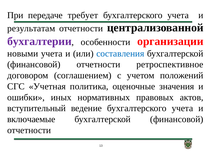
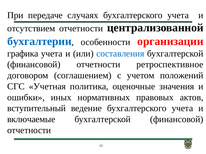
требует: требует -> случаях (83, 15)
результатам: результатам -> отсутствием (31, 29)
бухгалтерии colour: purple -> blue (39, 42)
новыми: новыми -> графика (23, 54)
